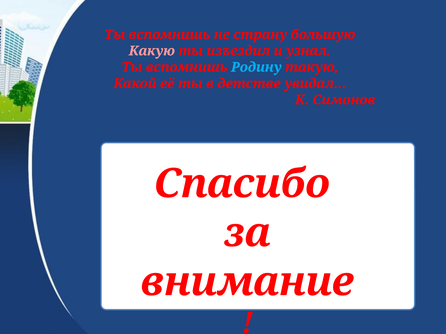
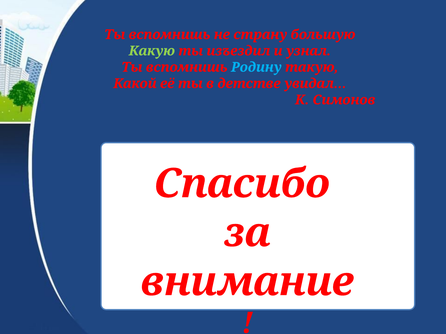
Какую colour: pink -> light green (152, 51)
